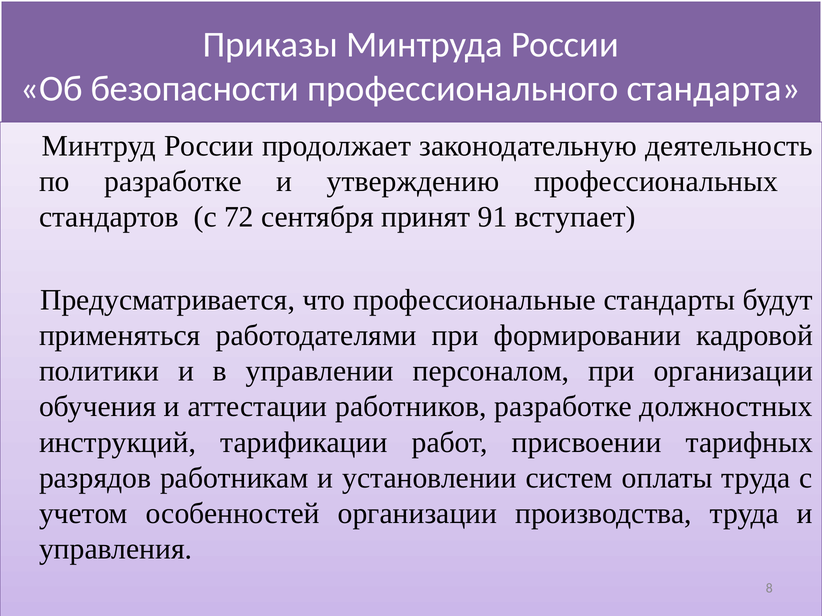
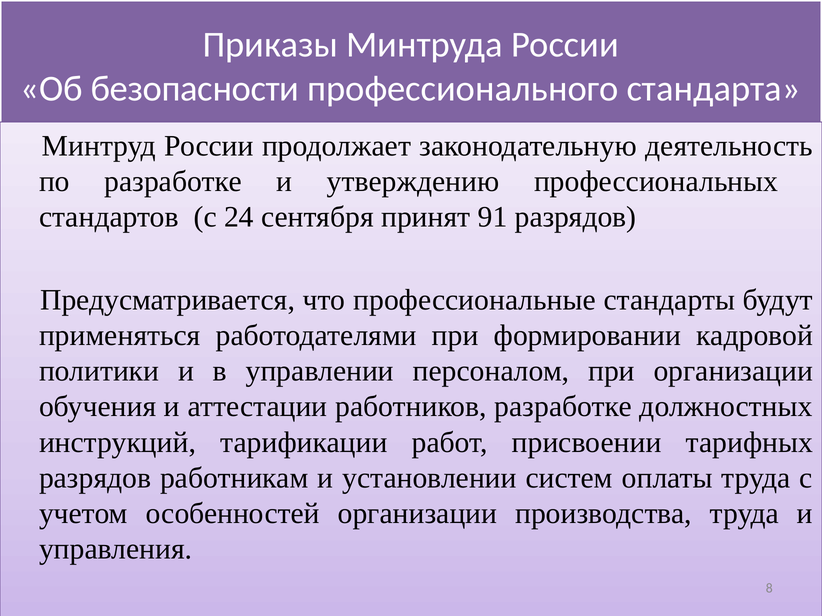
72: 72 -> 24 (239, 217)
91 вступает: вступает -> разрядов (575, 217)
